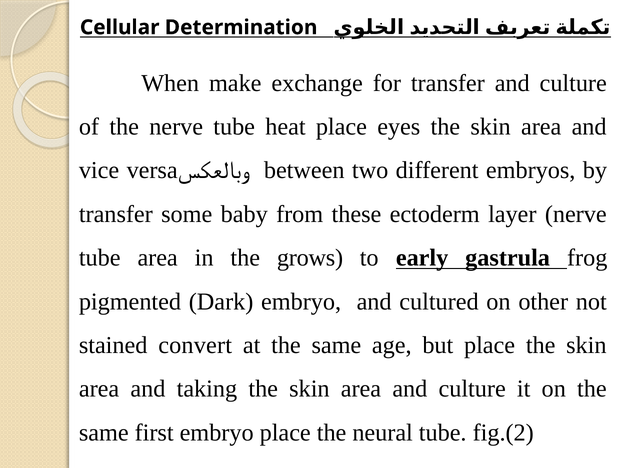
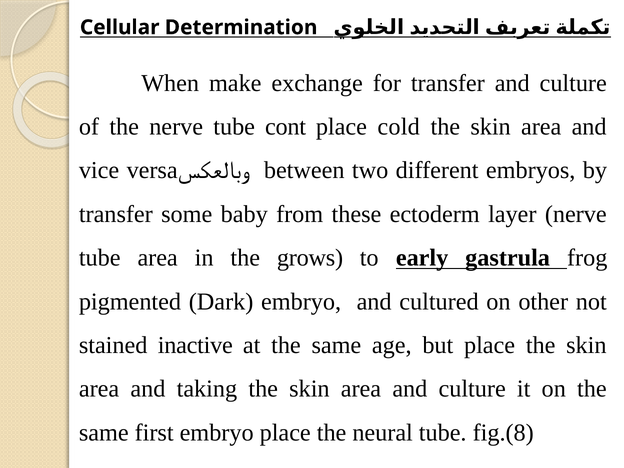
heat: heat -> cont (286, 127)
eyes: eyes -> cold (399, 127)
convert: convert -> inactive (195, 345)
fig.(2: fig.(2 -> fig.(8 (503, 433)
